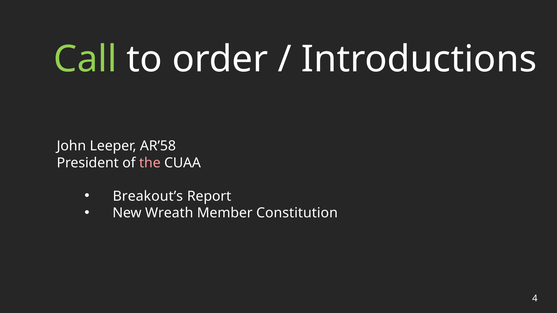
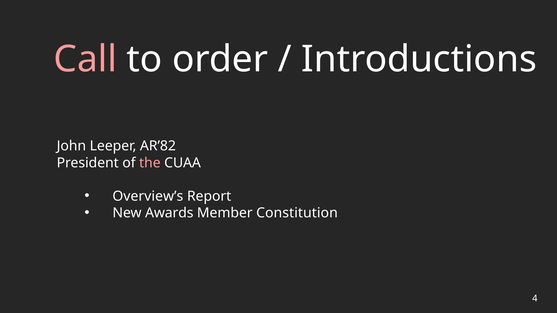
Call colour: light green -> pink (85, 59)
AR’58: AR’58 -> AR’82 (158, 146)
Breakout’s: Breakout’s -> Overview’s (148, 196)
Wreath: Wreath -> Awards (169, 213)
